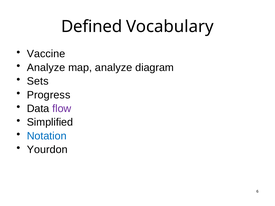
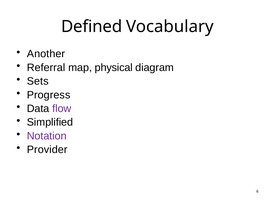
Vaccine: Vaccine -> Another (46, 54)
Analyze: Analyze -> Referral (46, 68)
map analyze: analyze -> physical (114, 68)
Notation colour: blue -> purple (47, 136)
Yourdon: Yourdon -> Provider (47, 150)
